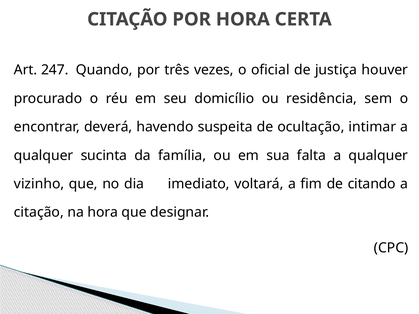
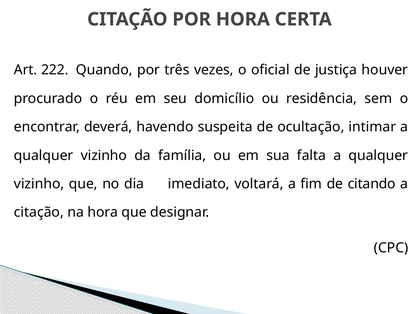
247: 247 -> 222 (55, 70)
sucinta: sucinta -> vizinho (104, 156)
